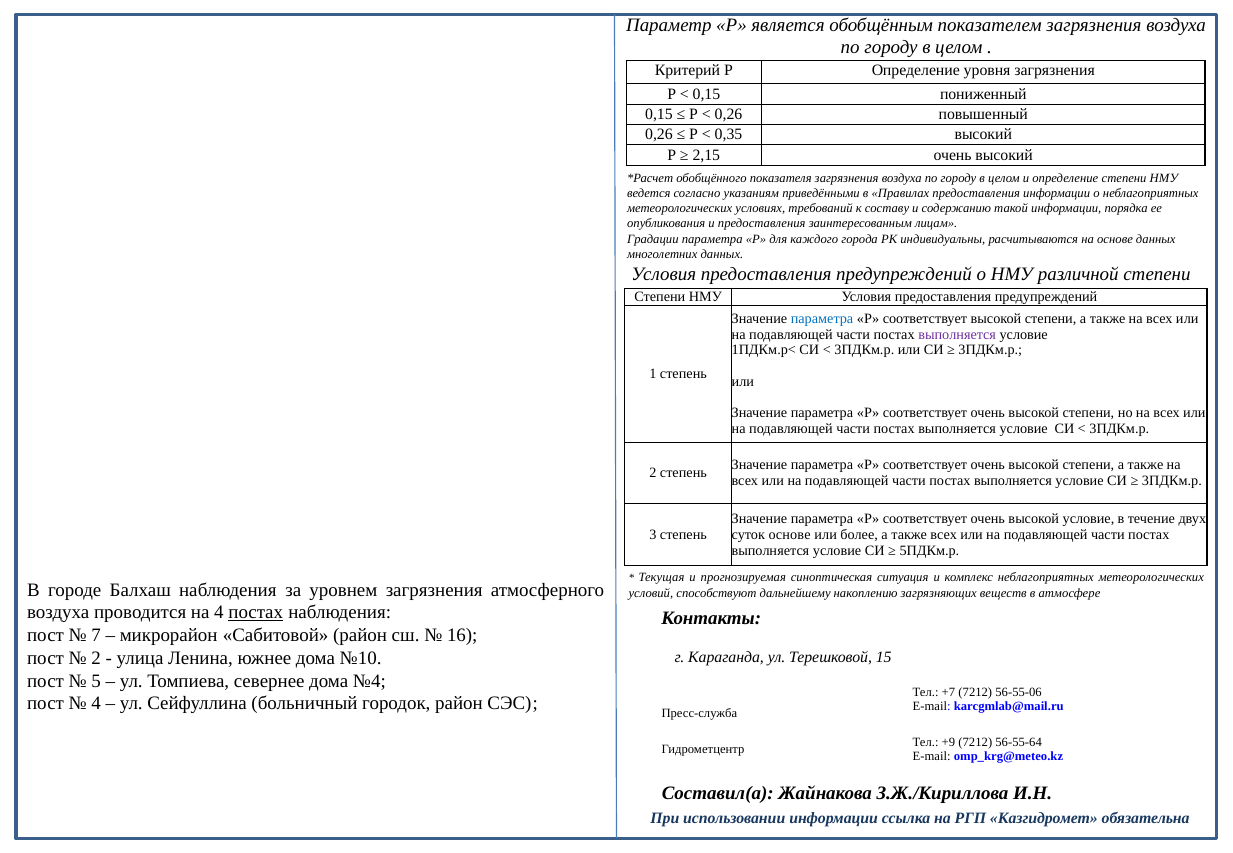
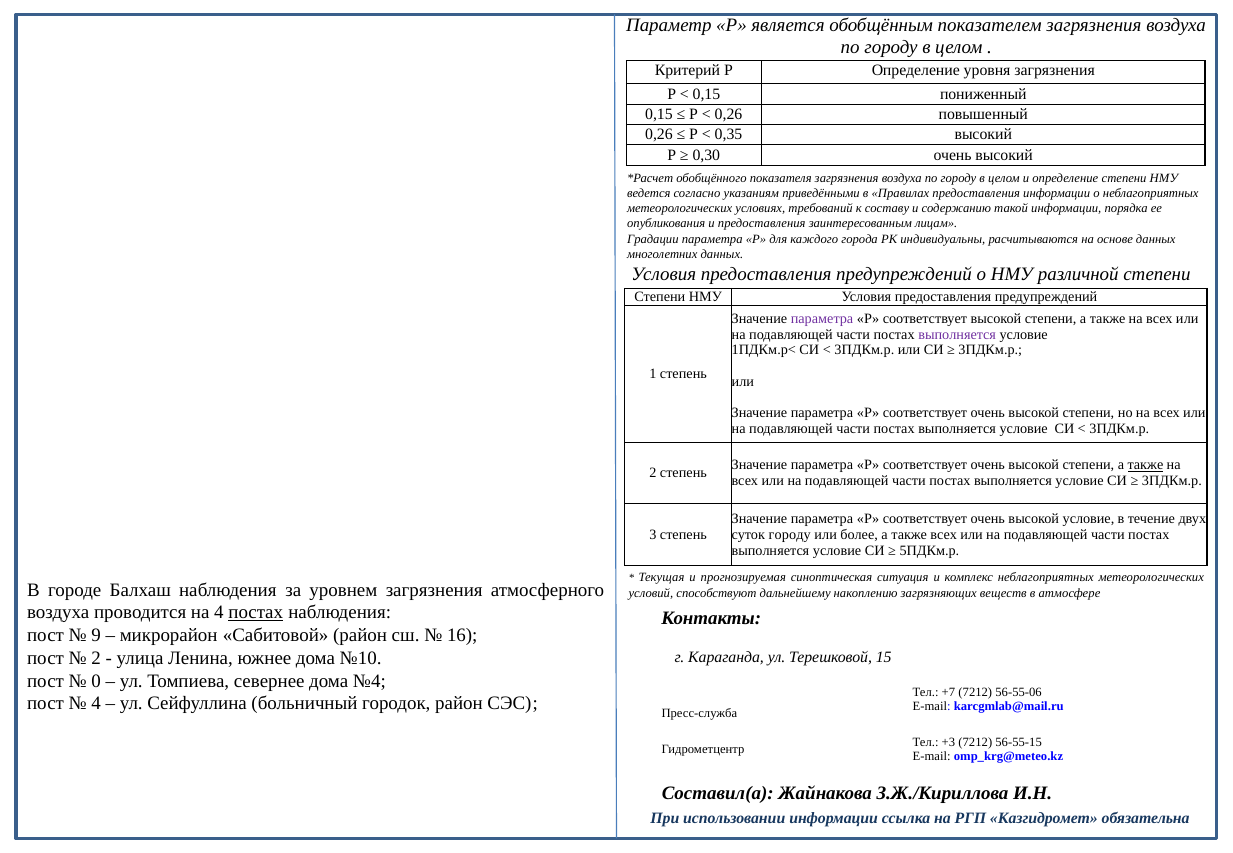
2,15: 2,15 -> 0,30 (706, 155)
параметра colour: blue -> purple (822, 319)
также underline: none -> present (1145, 466)
суток основе: основе -> городу (790, 535)
7: 7 -> 9 (96, 636)
5: 5 -> 0 (96, 681)
+9: +9 -> +3 (948, 742)
56-55-64: 56-55-64 -> 56-55-15 (1019, 742)
